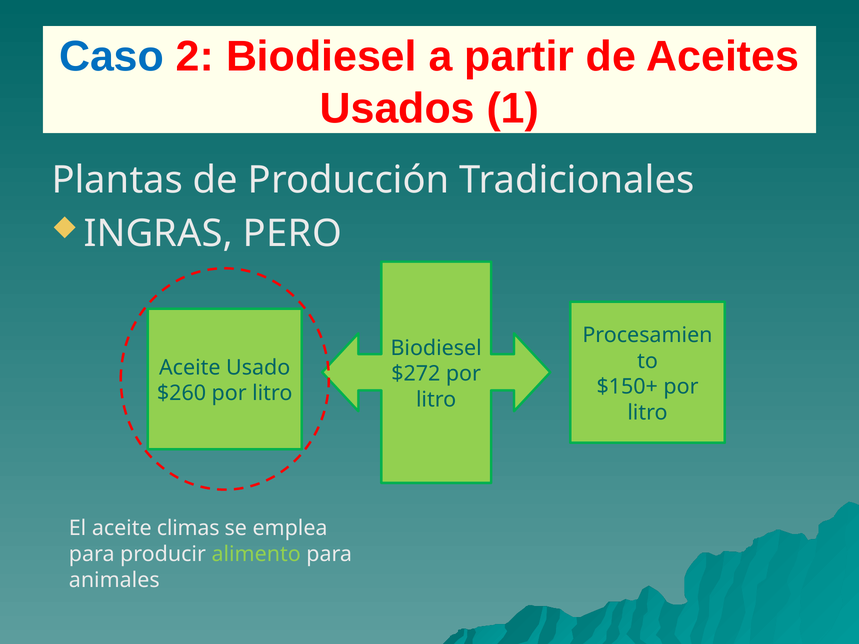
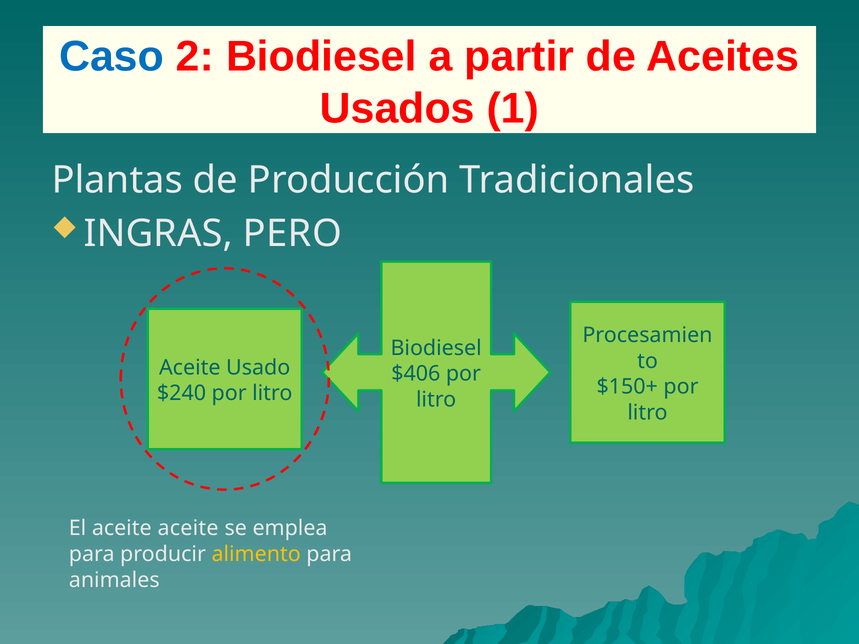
$272: $272 -> $406 (416, 374)
$260: $260 -> $240 (182, 394)
aceite climas: climas -> aceite (188, 529)
alimento colour: light green -> yellow (256, 554)
